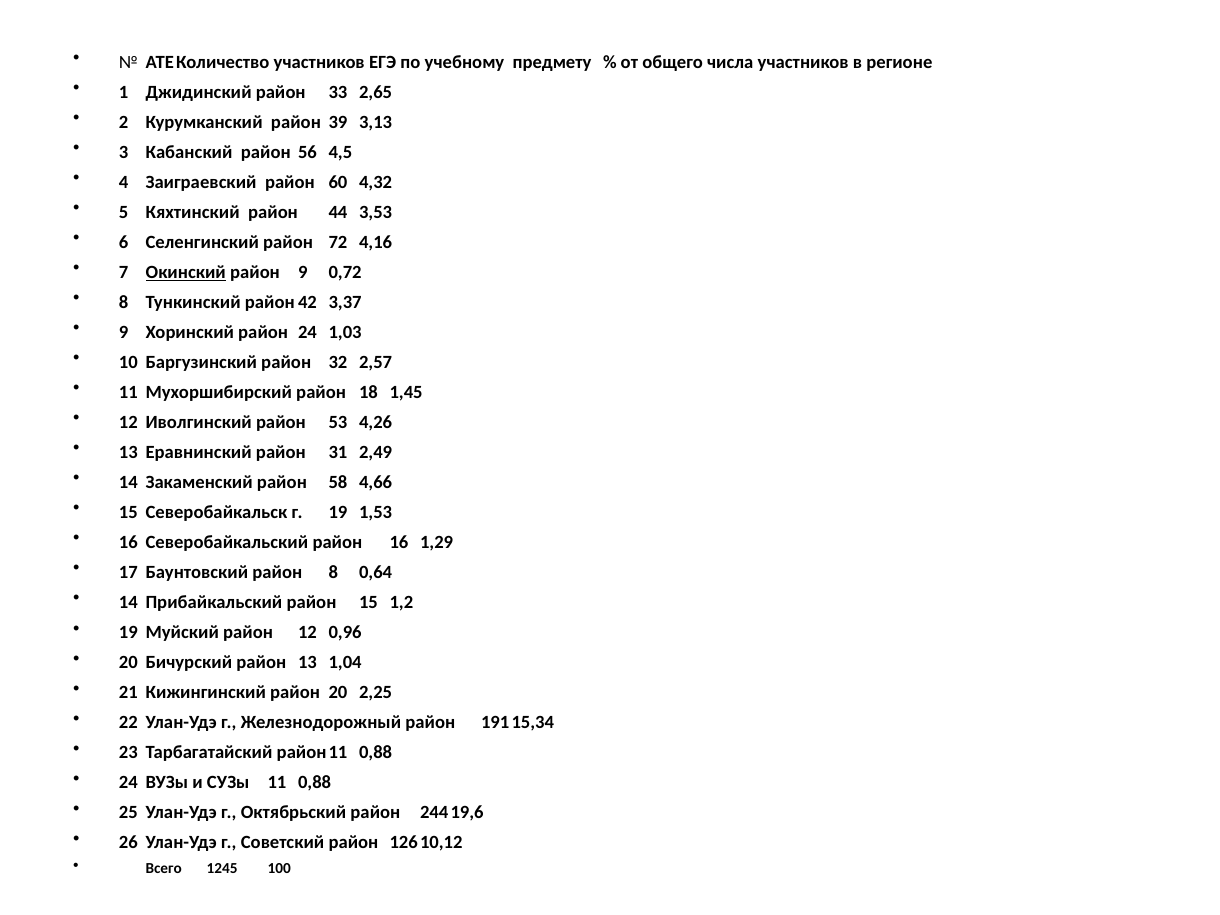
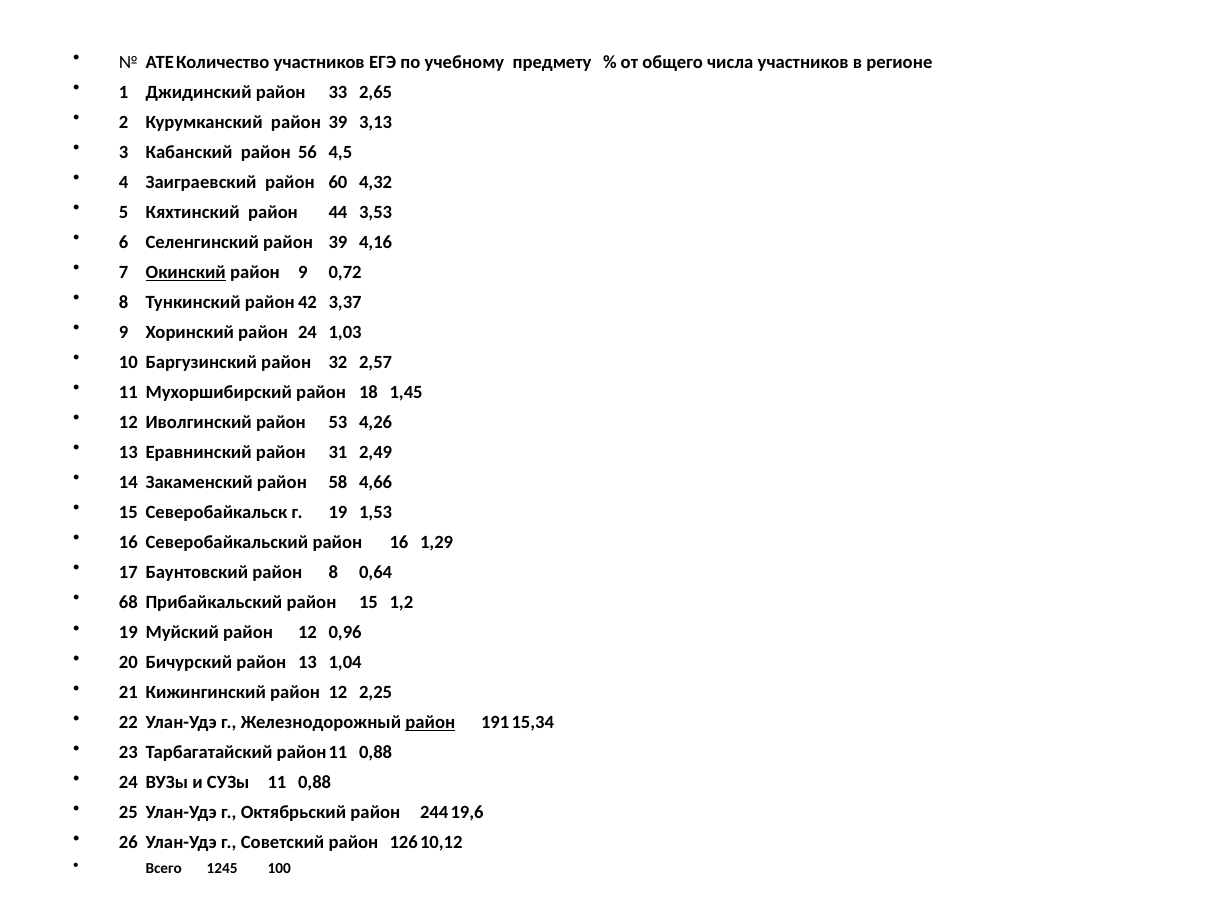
Селенгинский район 72: 72 -> 39 (338, 242)
14: 14 -> 68 (128, 603)
Кижингинский район 20: 20 -> 12 (338, 693)
район underline: none -> present (430, 723)
